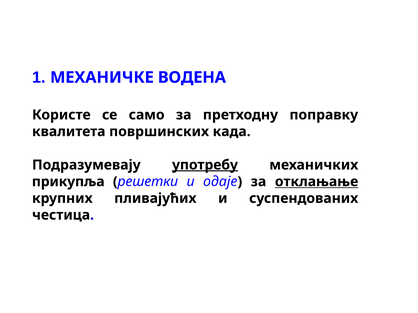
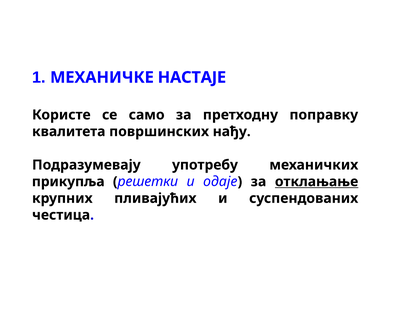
ВОДЕНА: ВОДЕНА -> НАСТАЈЕ (192, 78)
када: када -> нађу (232, 132)
употребу underline: present -> none (205, 165)
